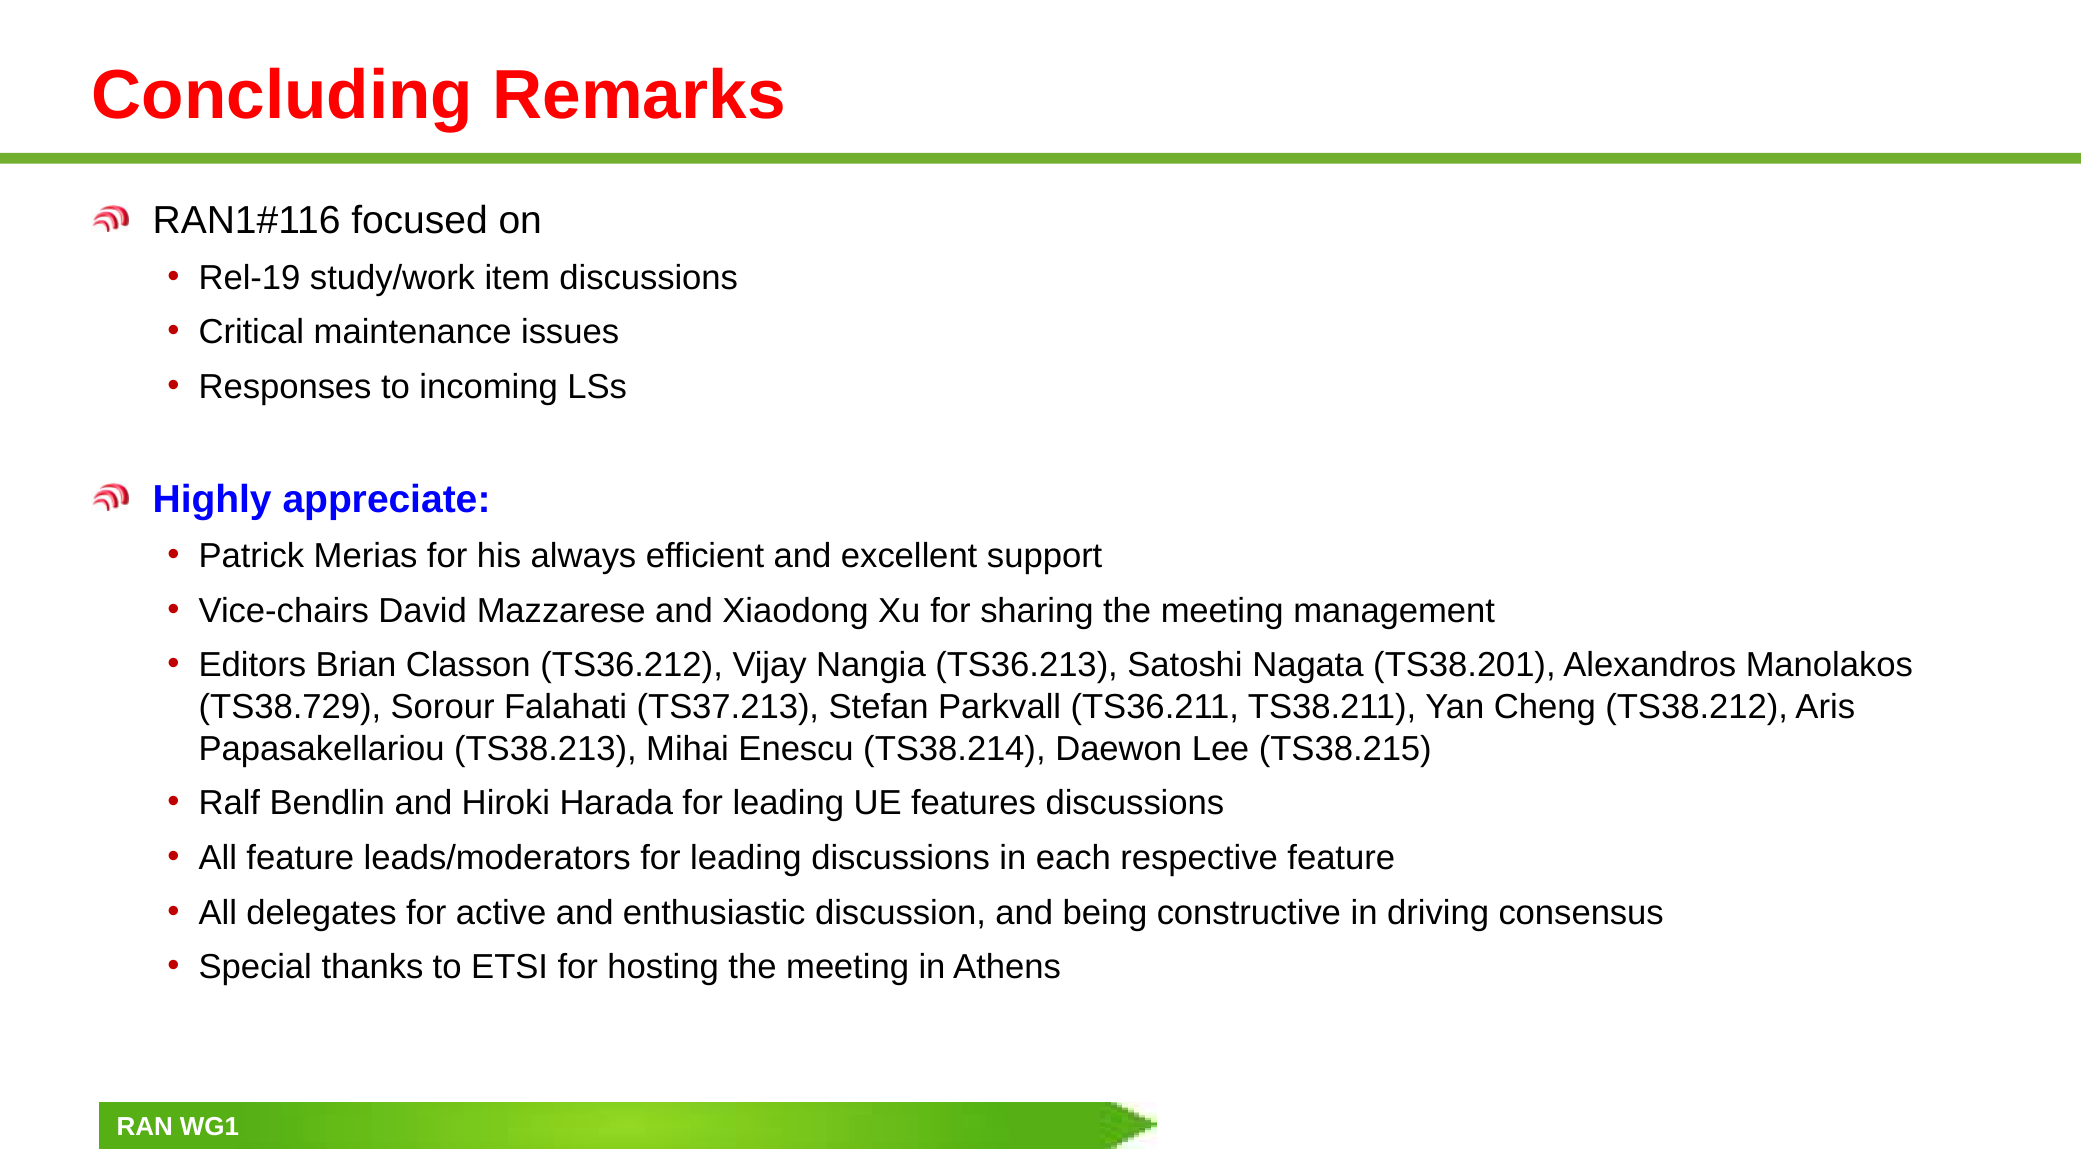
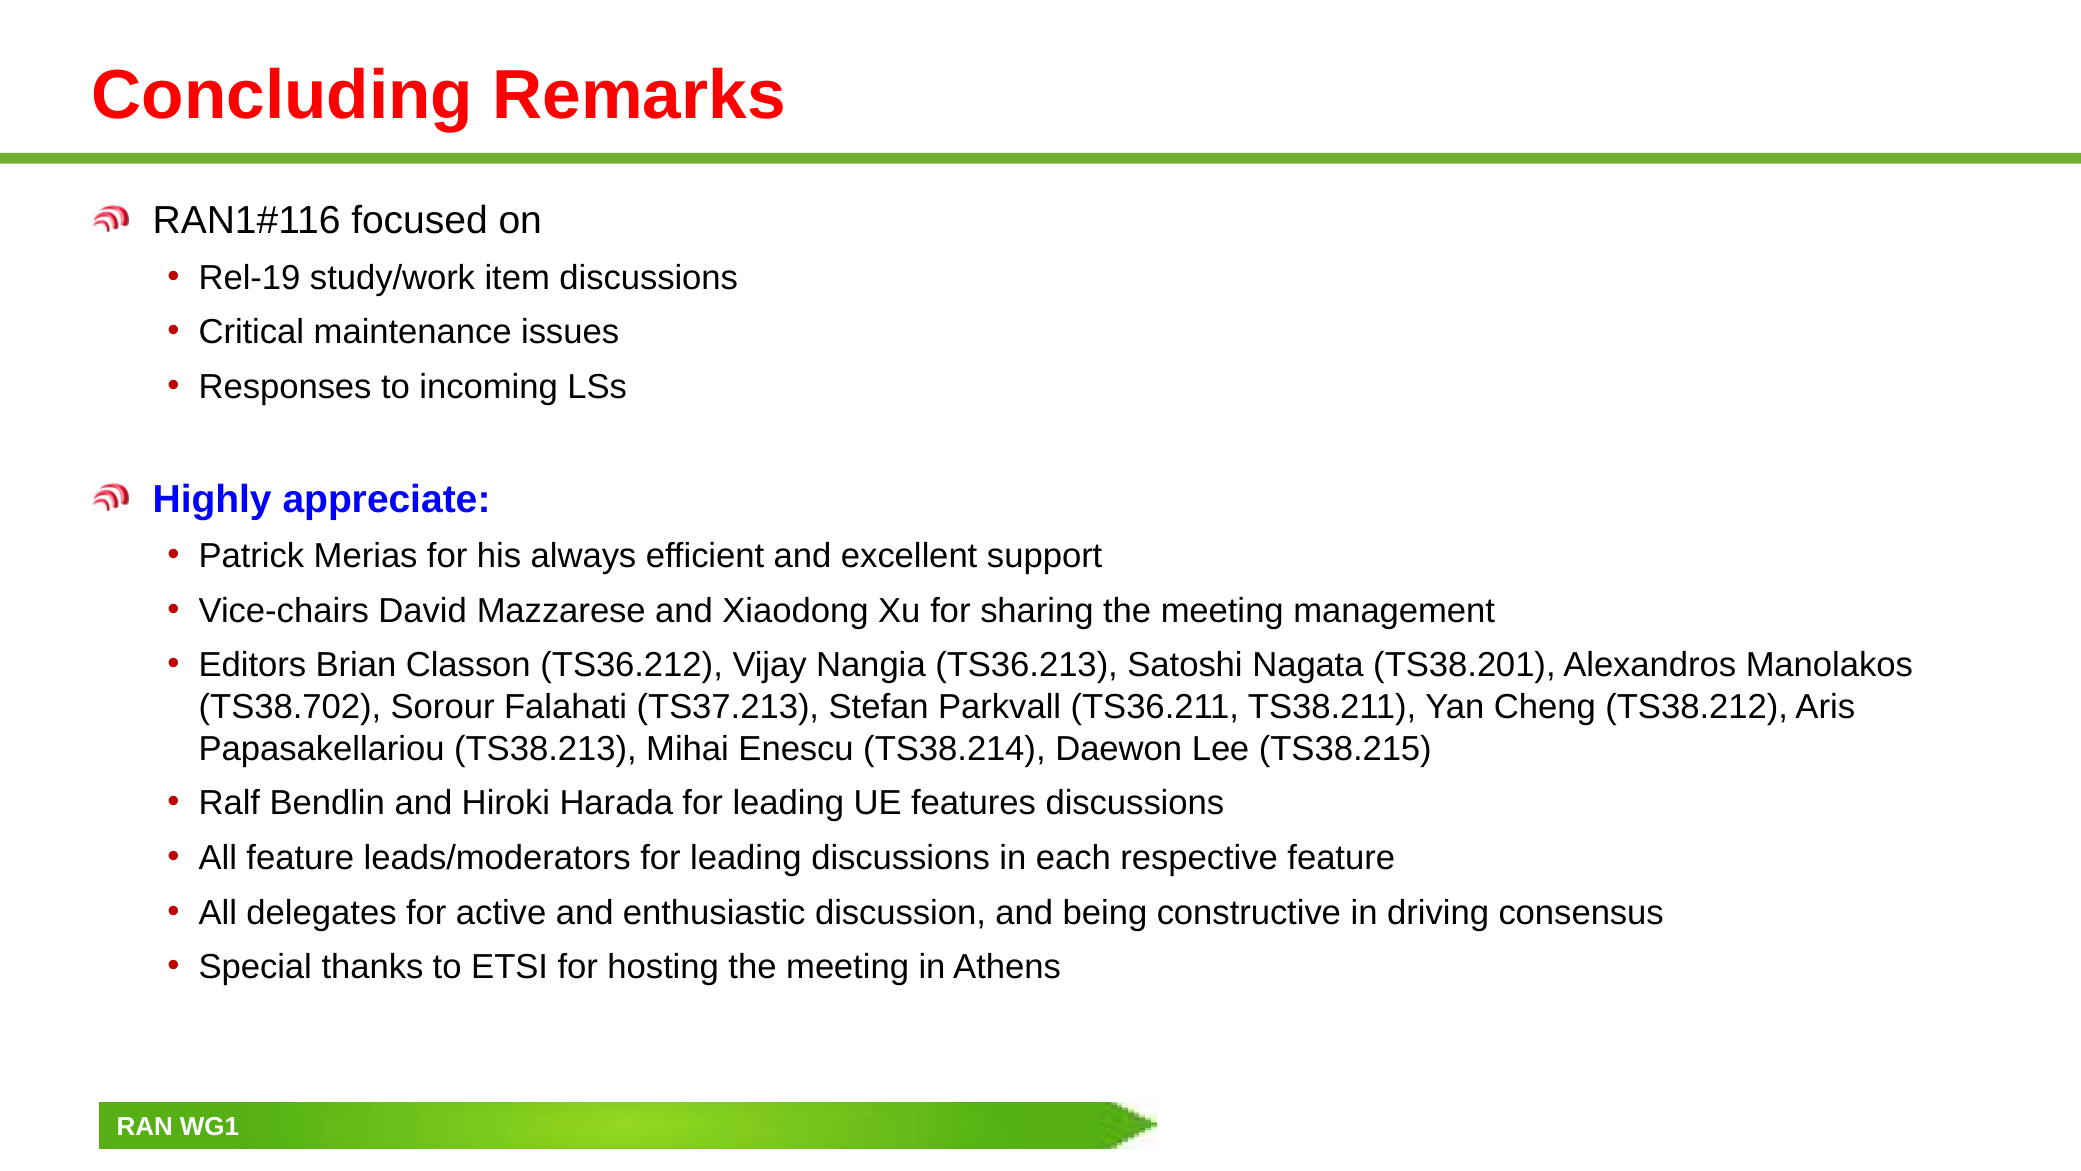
TS38.729: TS38.729 -> TS38.702 (290, 707)
